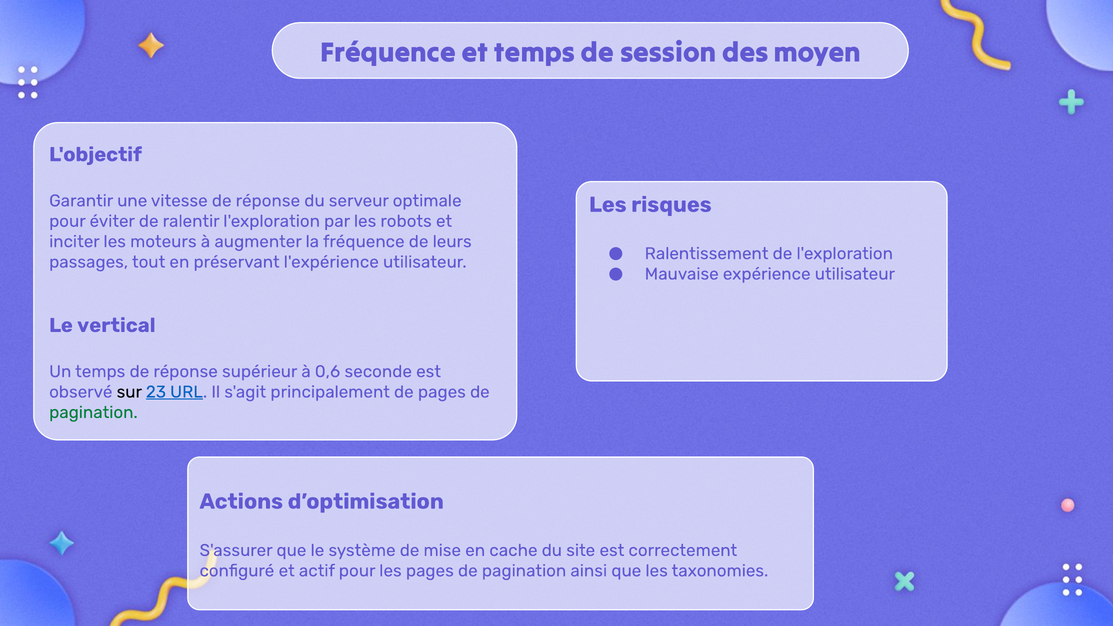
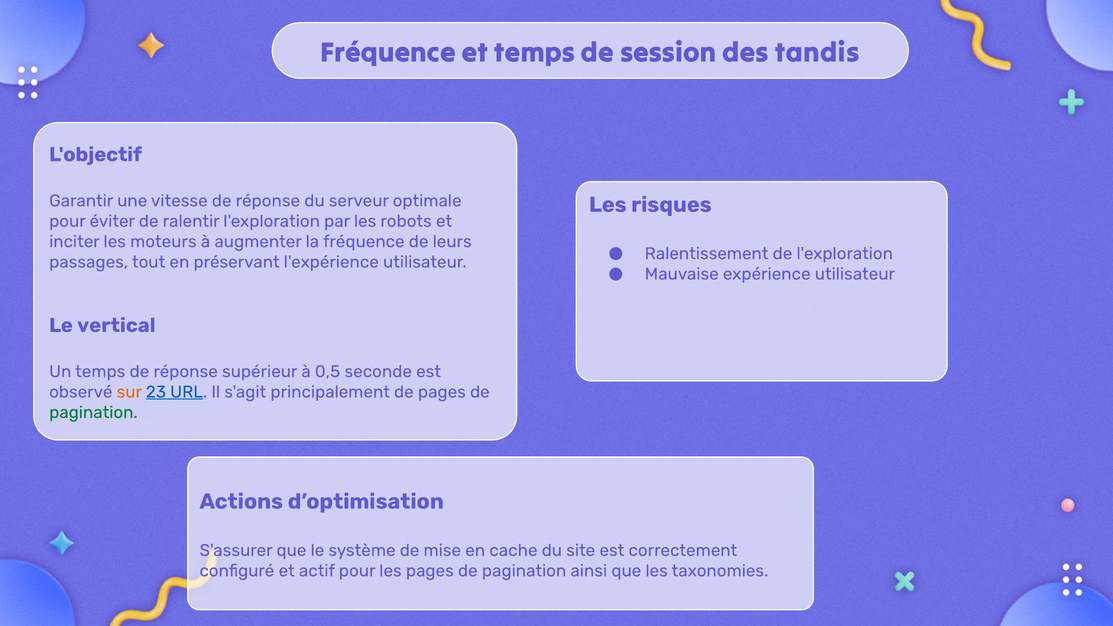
moyen: moyen -> tandis (817, 52)
0,6: 0,6 -> 0,5 (328, 372)
sur colour: black -> orange (129, 392)
